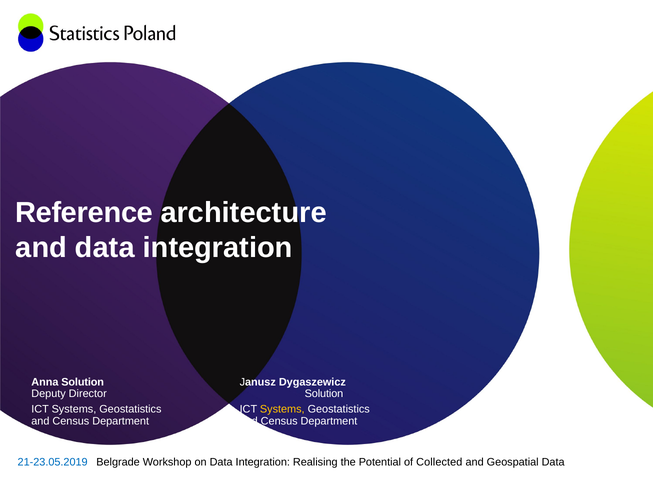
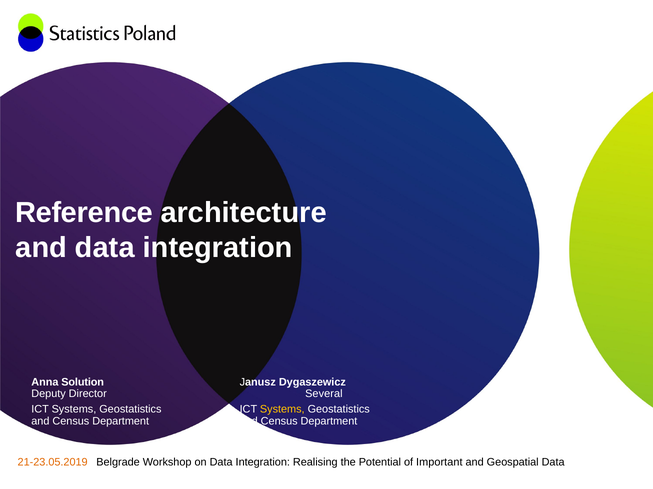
Director Solution: Solution -> Several (324, 394)
Collected: Collected -> Important (439, 463)
21-23.05.2019 colour: blue -> orange (53, 463)
